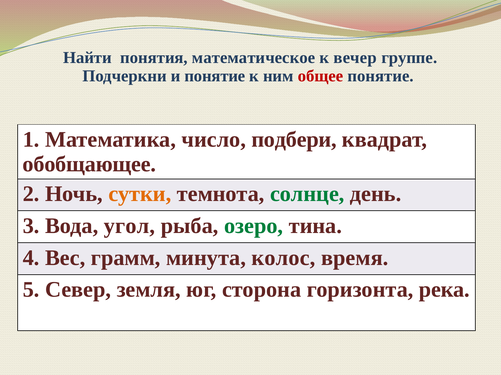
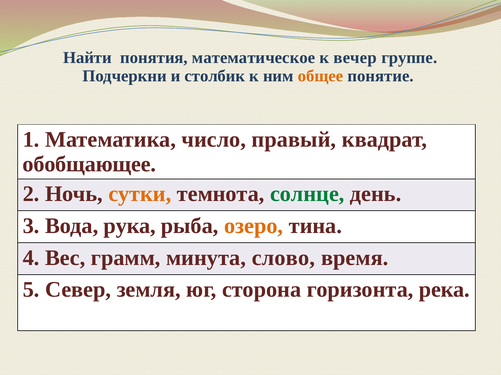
и понятие: понятие -> столбик (215, 76)
общее colour: red -> orange (321, 76)
подбери: подбери -> правый (294, 140)
угол: угол -> рука (130, 226)
озеро colour: green -> orange (254, 226)
колос: колос -> слово (283, 258)
